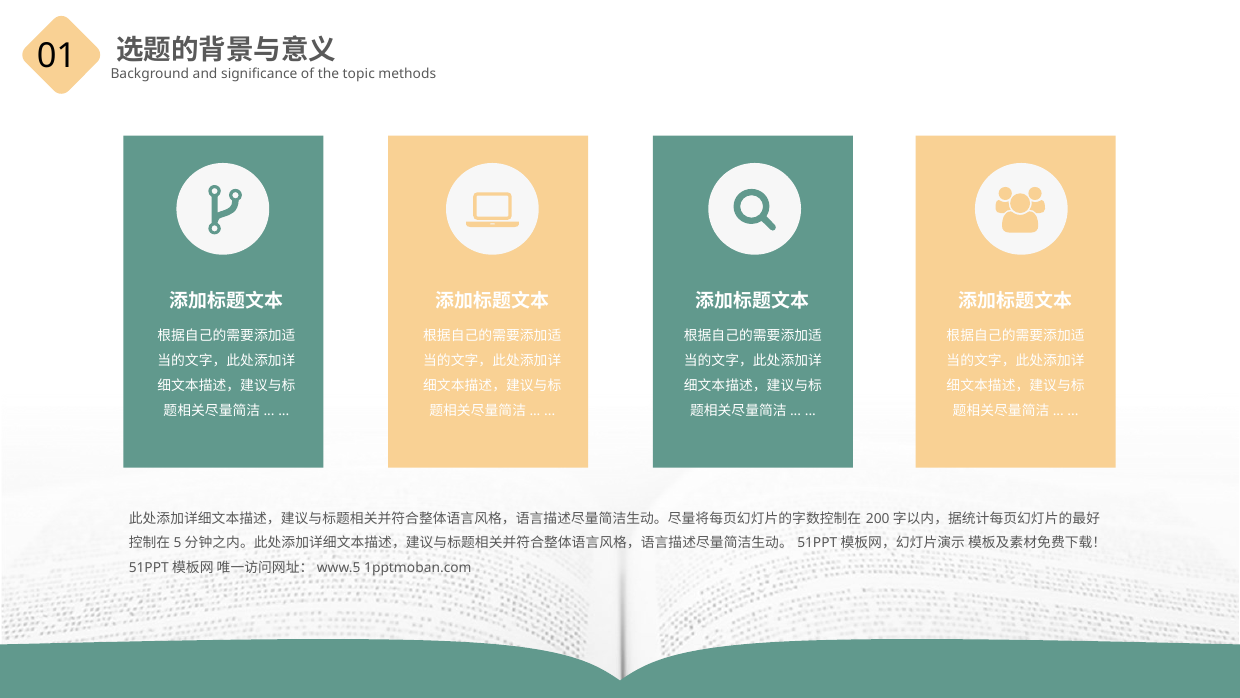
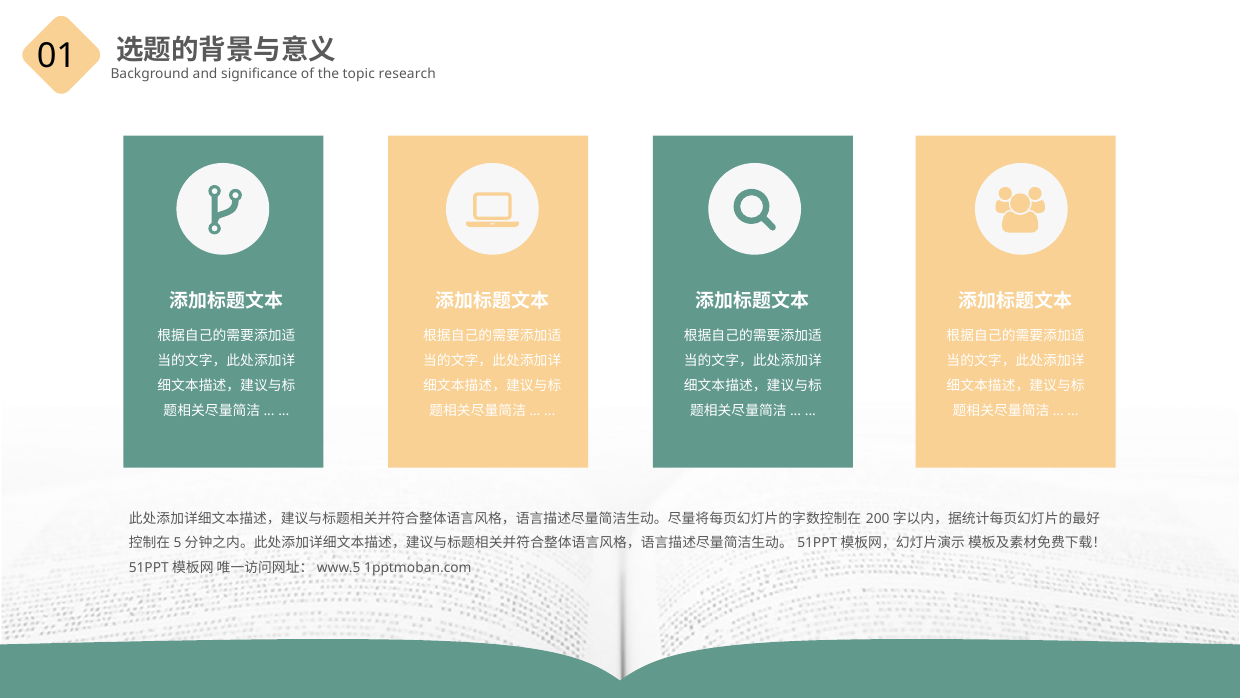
methods: methods -> research (407, 74)
